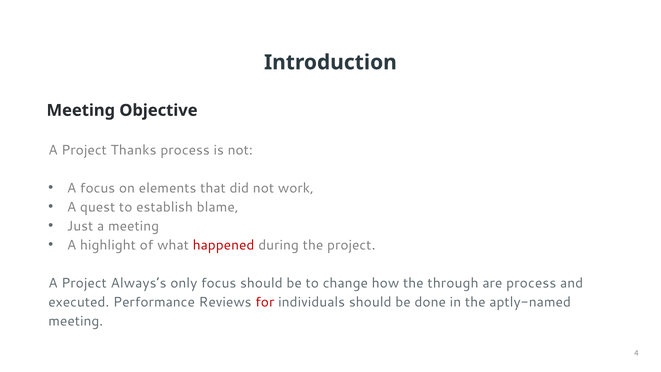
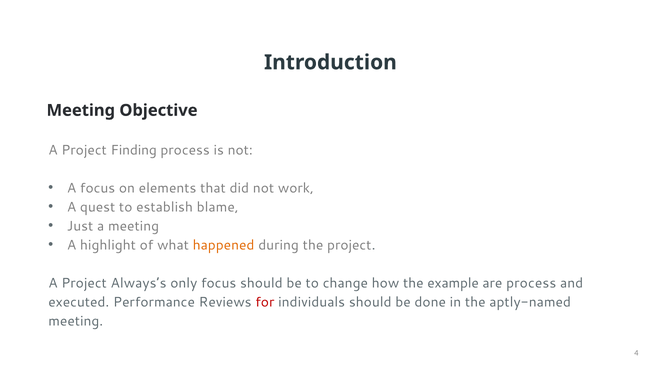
Thanks: Thanks -> Finding (134, 150)
happened colour: red -> orange (224, 245)
through: through -> example (453, 283)
